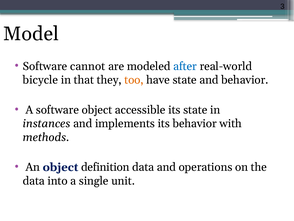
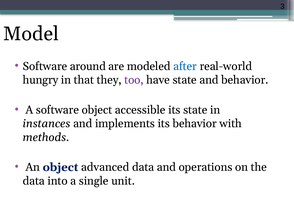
cannot: cannot -> around (88, 66)
bicycle: bicycle -> hungry (41, 80)
too colour: orange -> purple (134, 80)
definition: definition -> advanced (105, 167)
